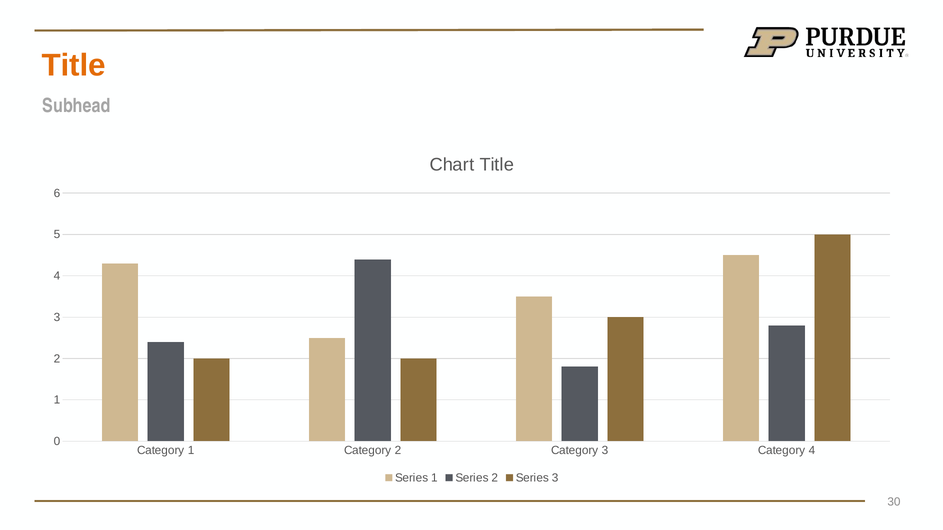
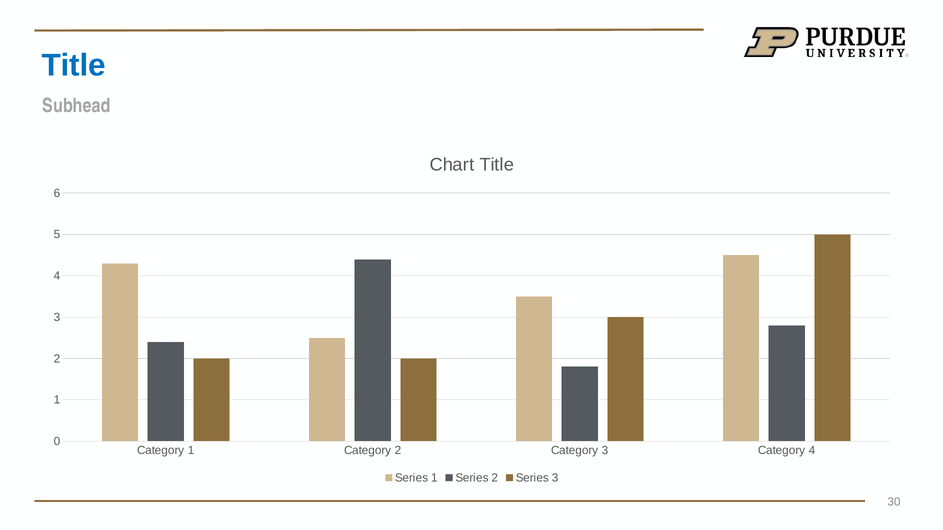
Title colour: orange -> blue (74, 65)
